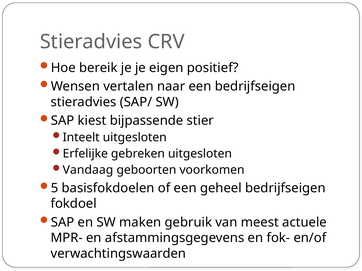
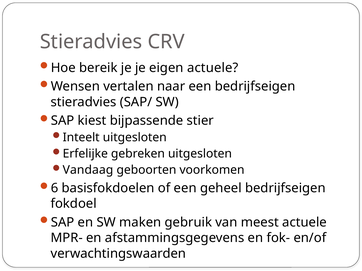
eigen positief: positief -> actuele (213, 68)
5: 5 -> 6 (55, 188)
